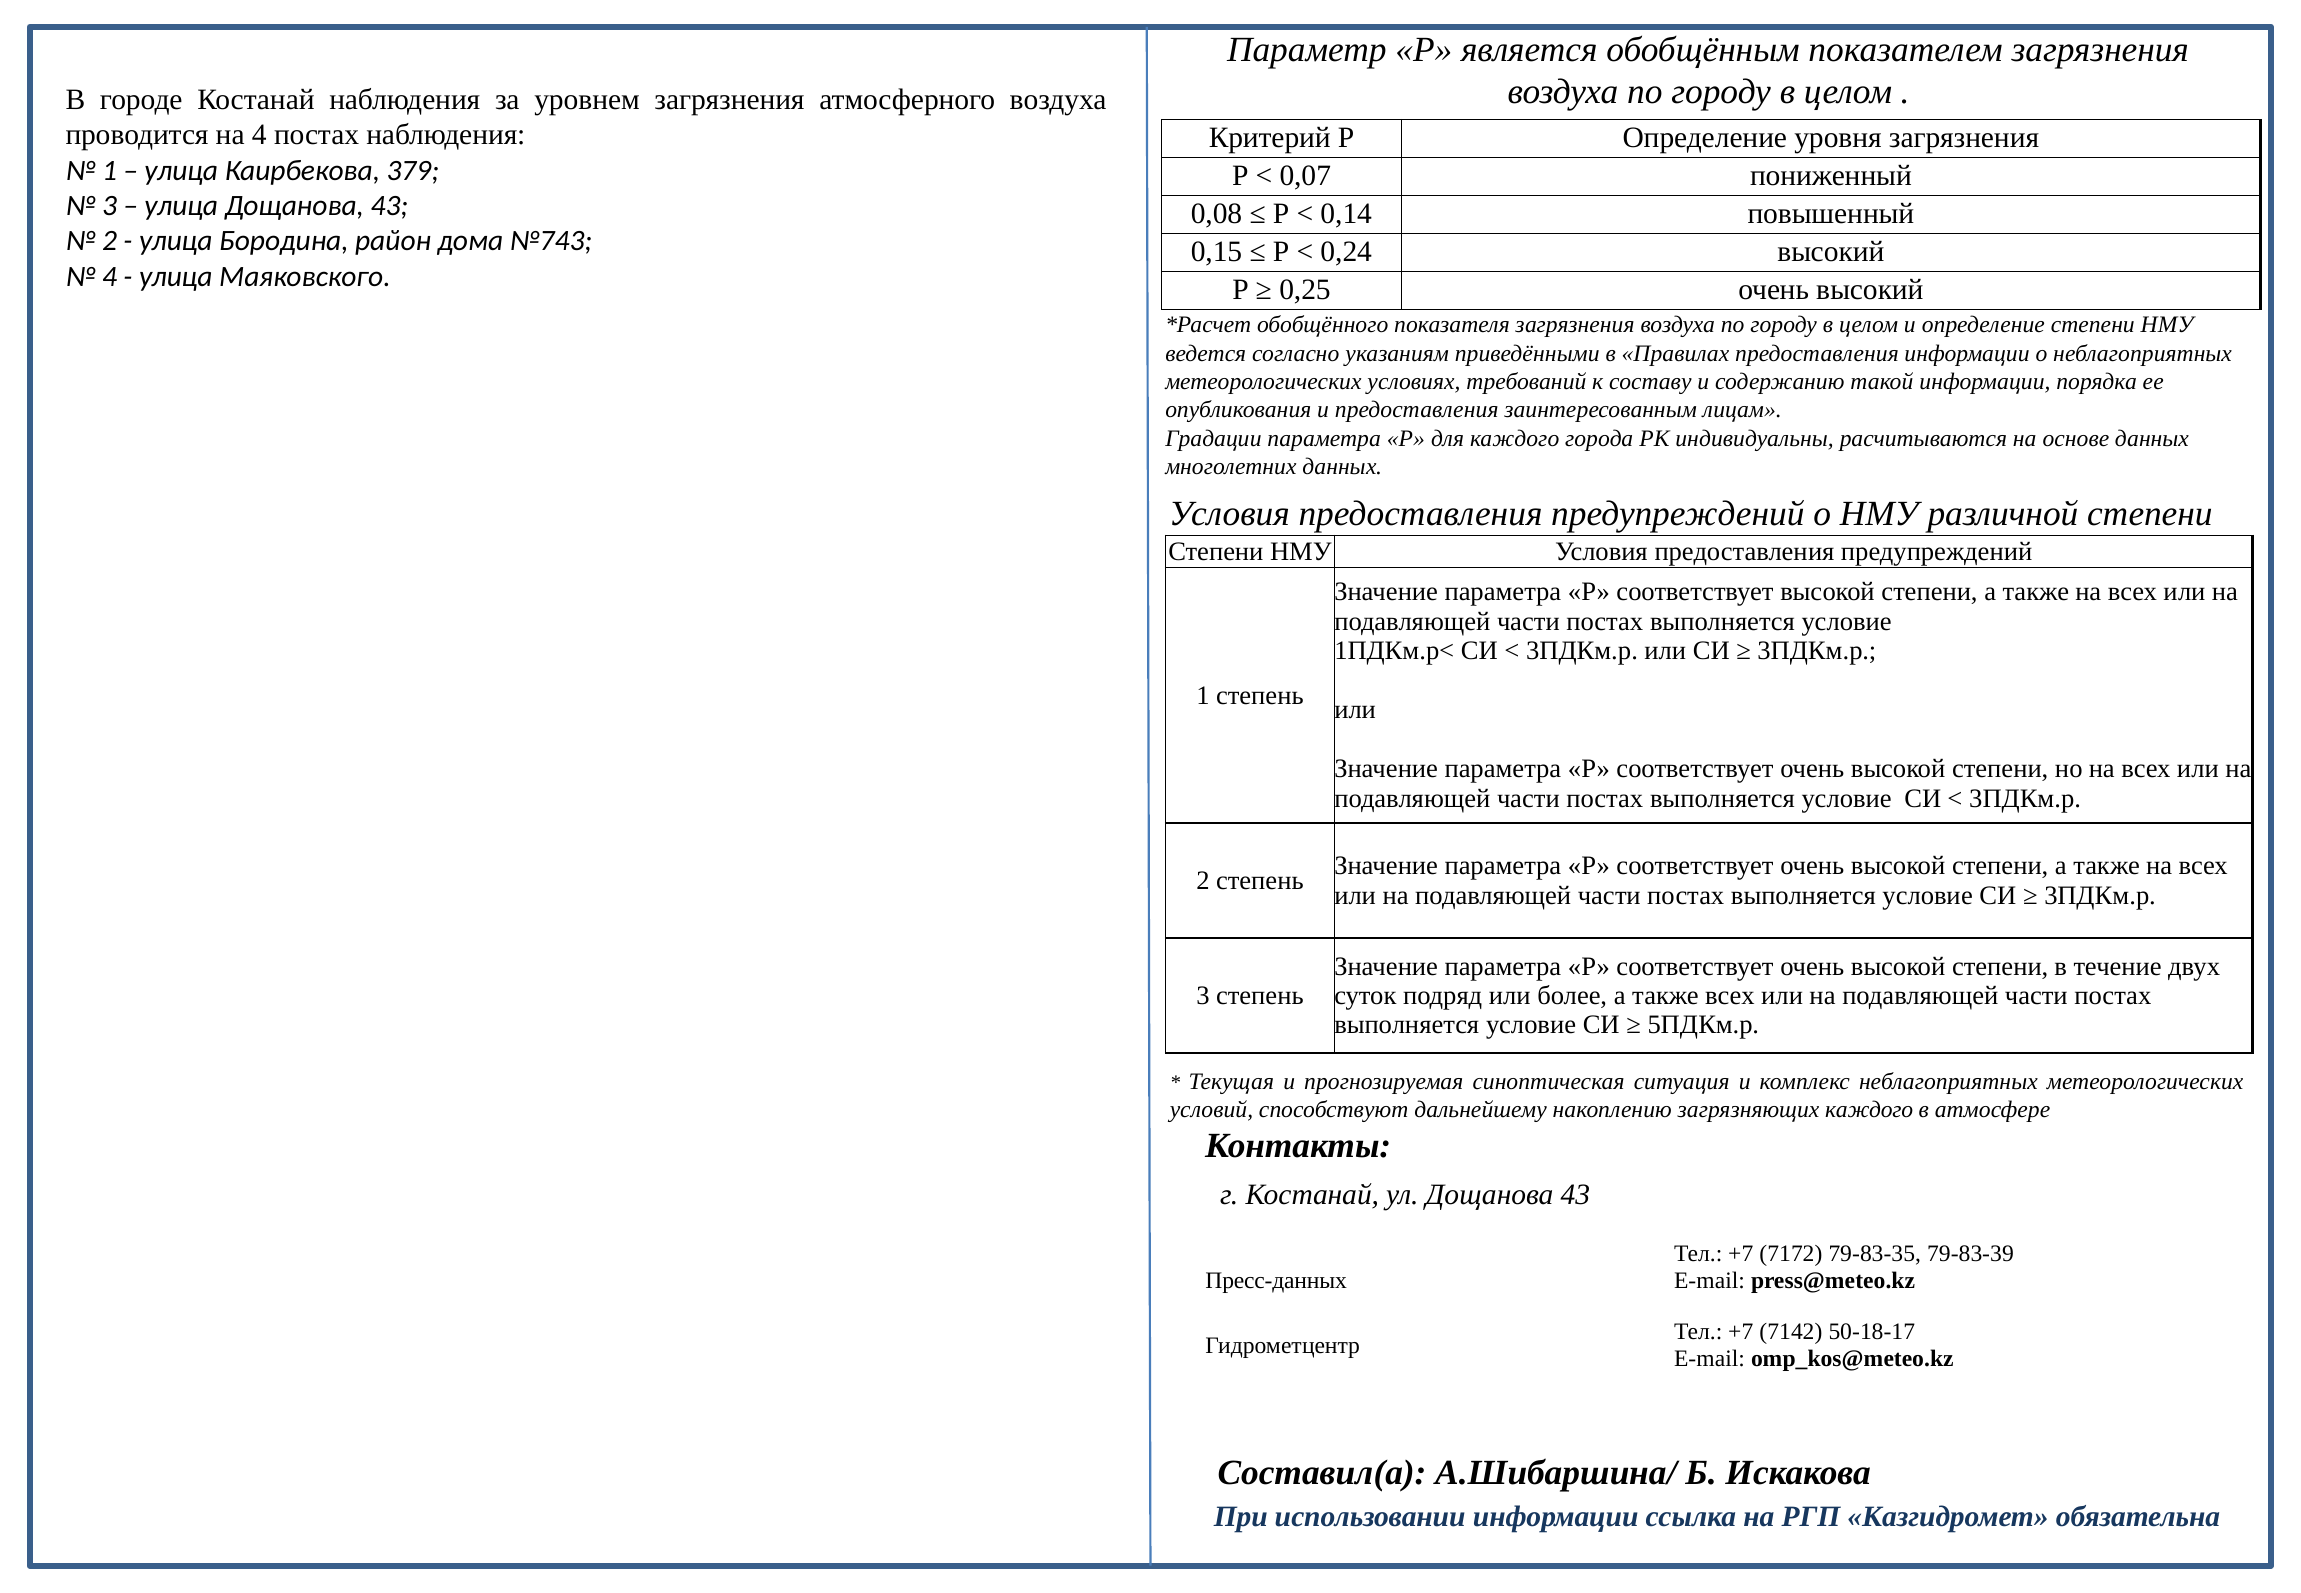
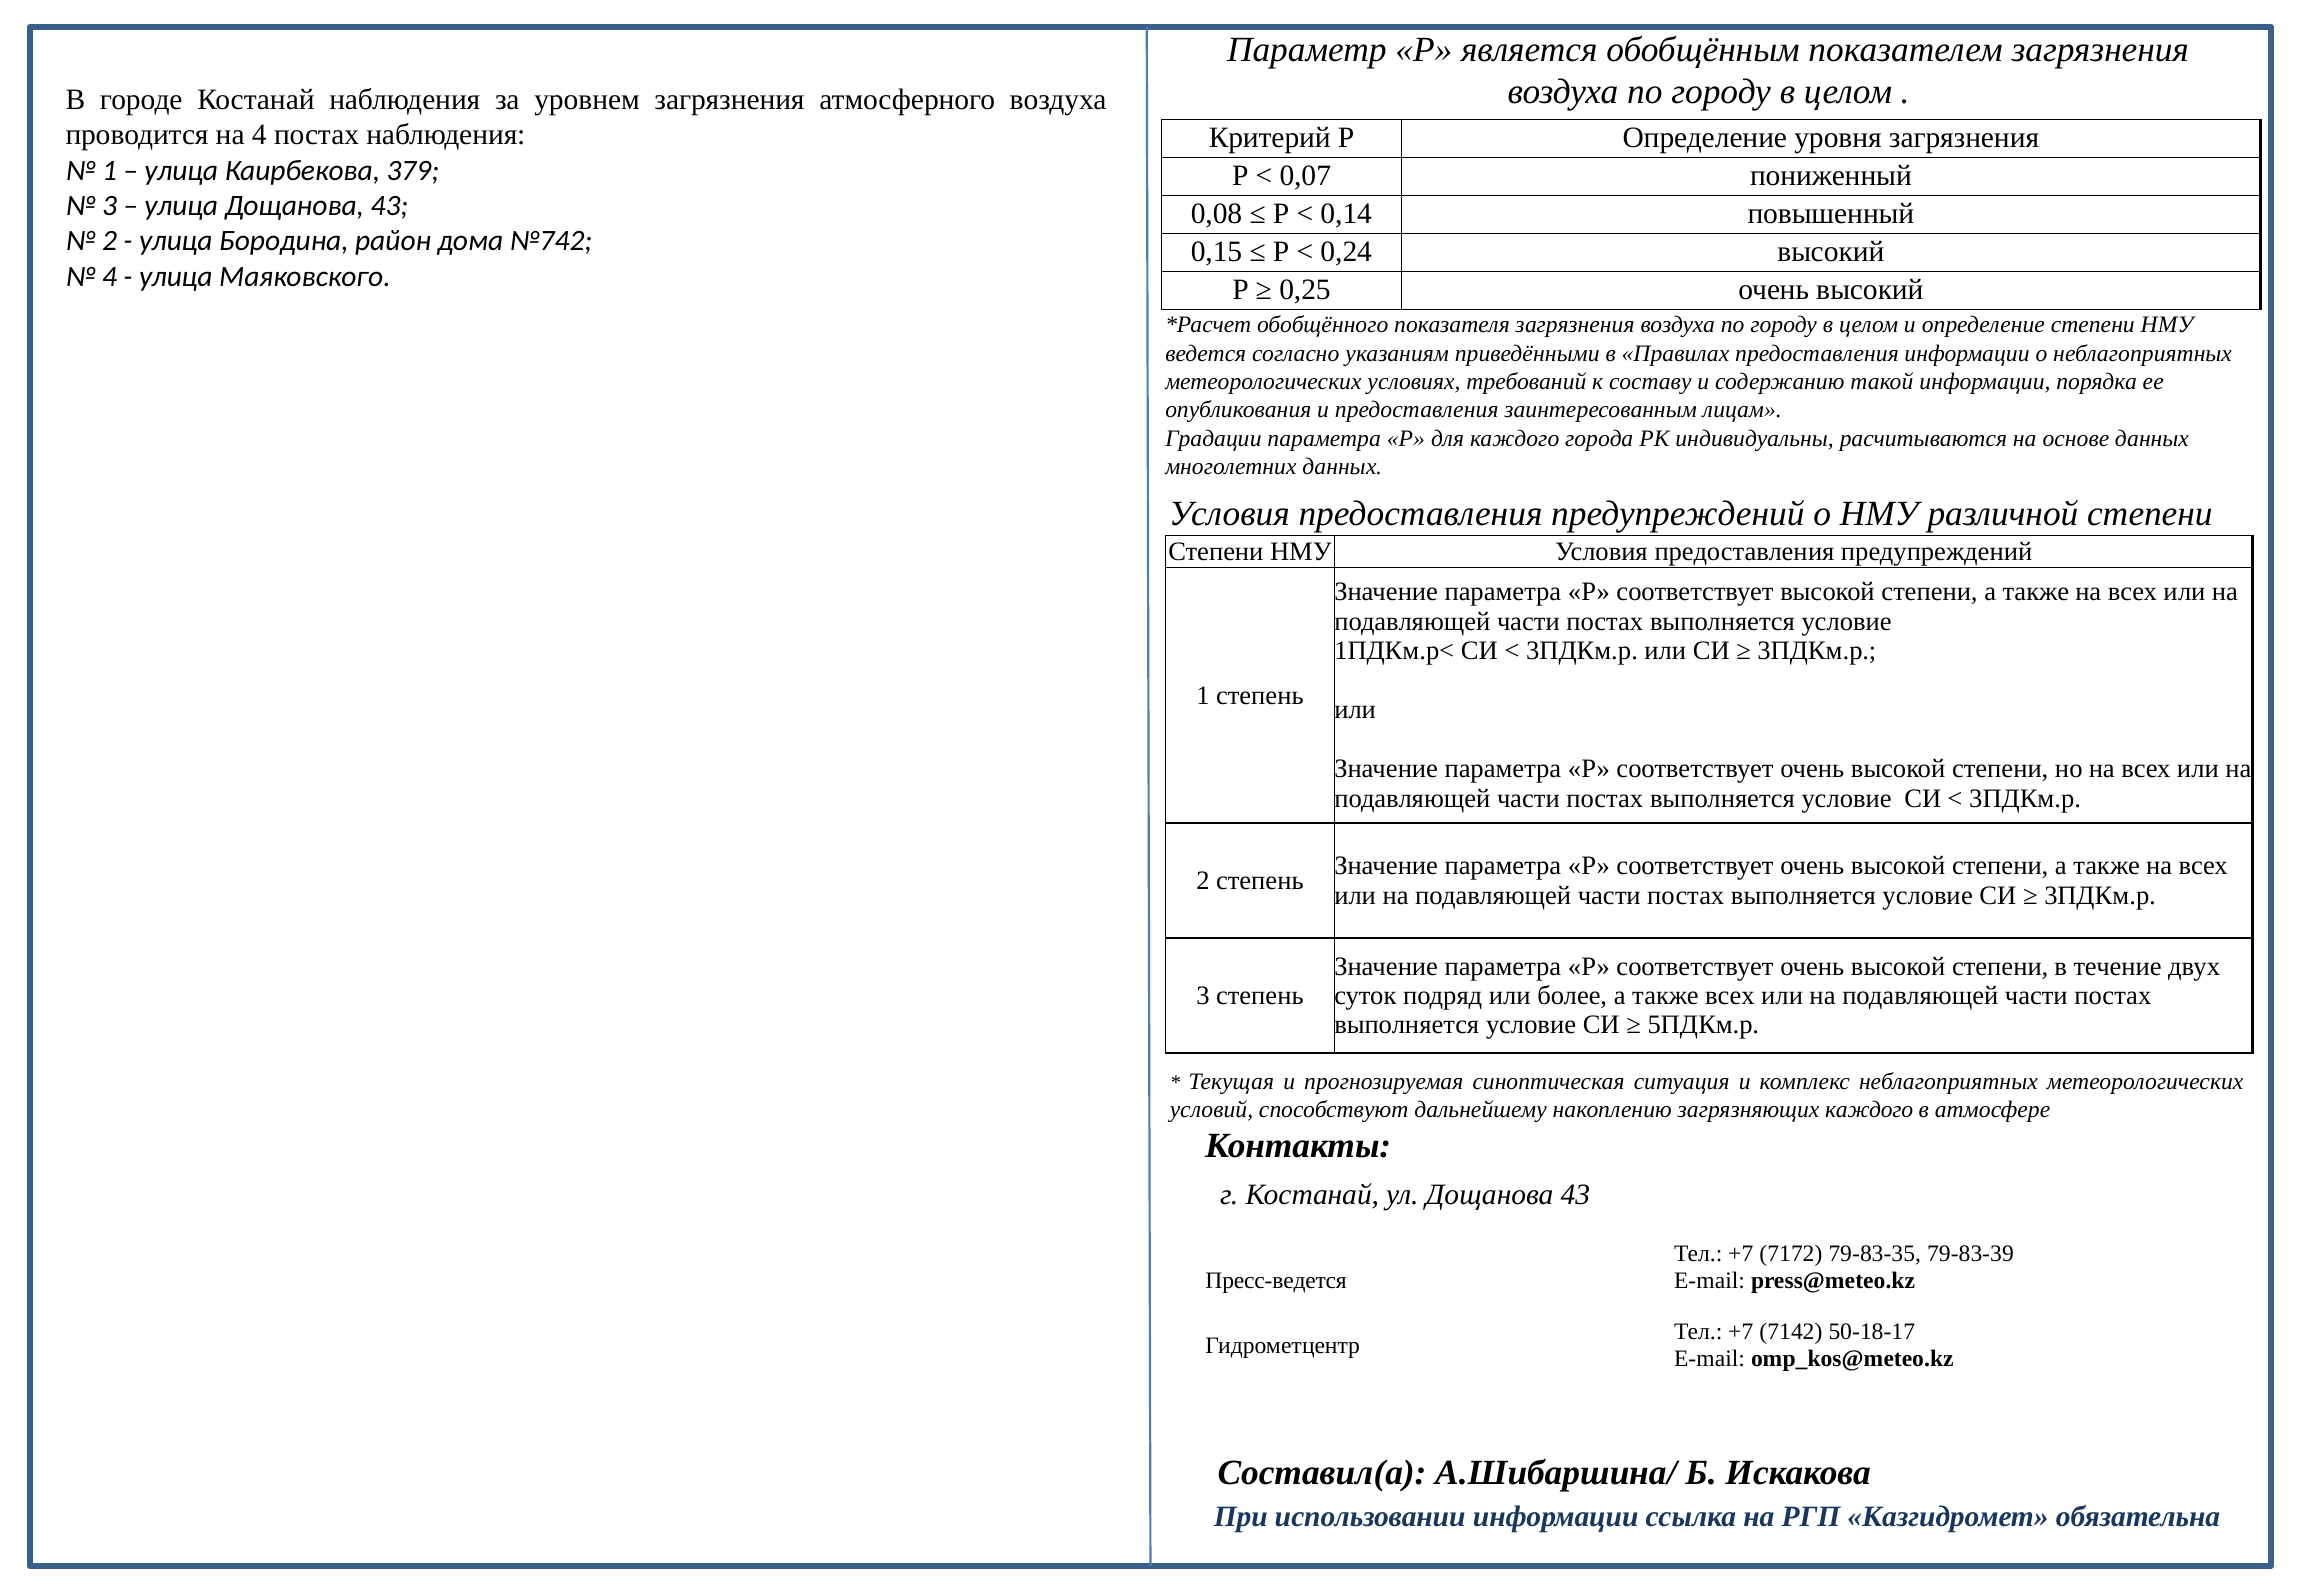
№743: №743 -> №742 (551, 241)
Пресс-данных: Пресс-данных -> Пресс-ведется (1276, 1280)
